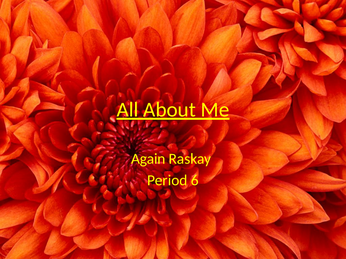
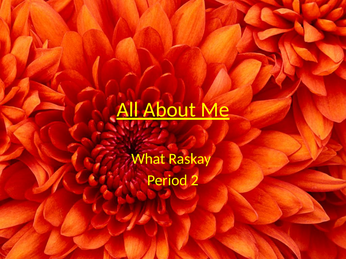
Again: Again -> What (148, 159)
6: 6 -> 2 (195, 181)
